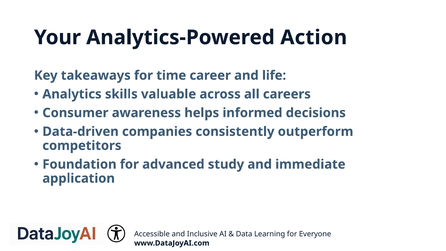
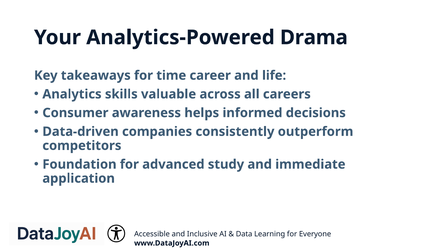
Action: Action -> Drama (314, 37)
